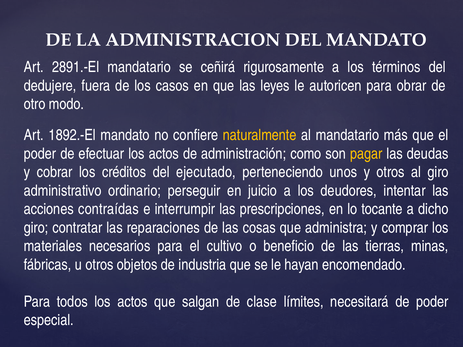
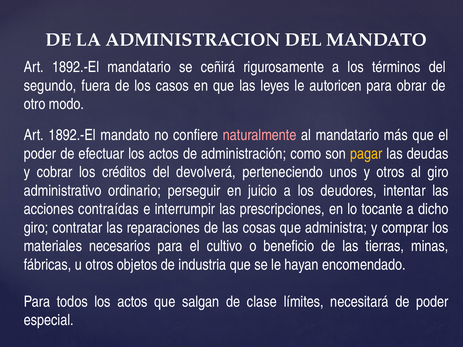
2891.-El: 2891.-El -> 1892.-El (76, 67)
dedujere: dedujere -> segundo (50, 86)
naturalmente colour: yellow -> pink (260, 135)
ejecutado: ejecutado -> devolverá (206, 172)
